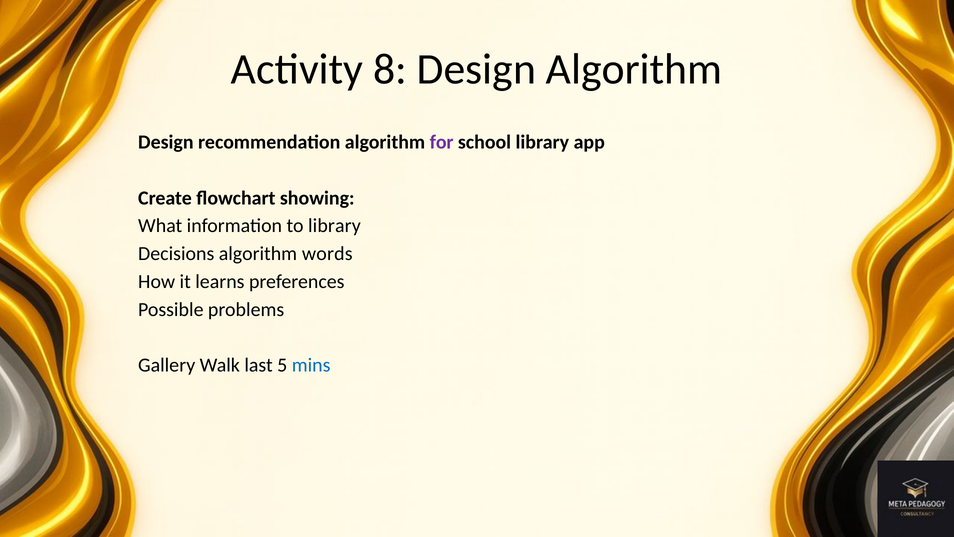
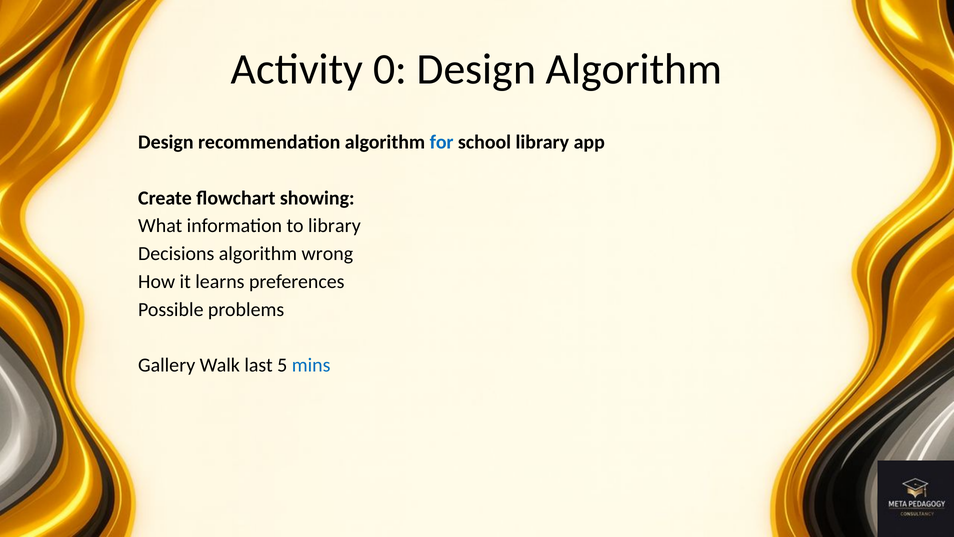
8: 8 -> 0 (390, 69)
for colour: purple -> blue (442, 142)
words: words -> wrong (327, 254)
